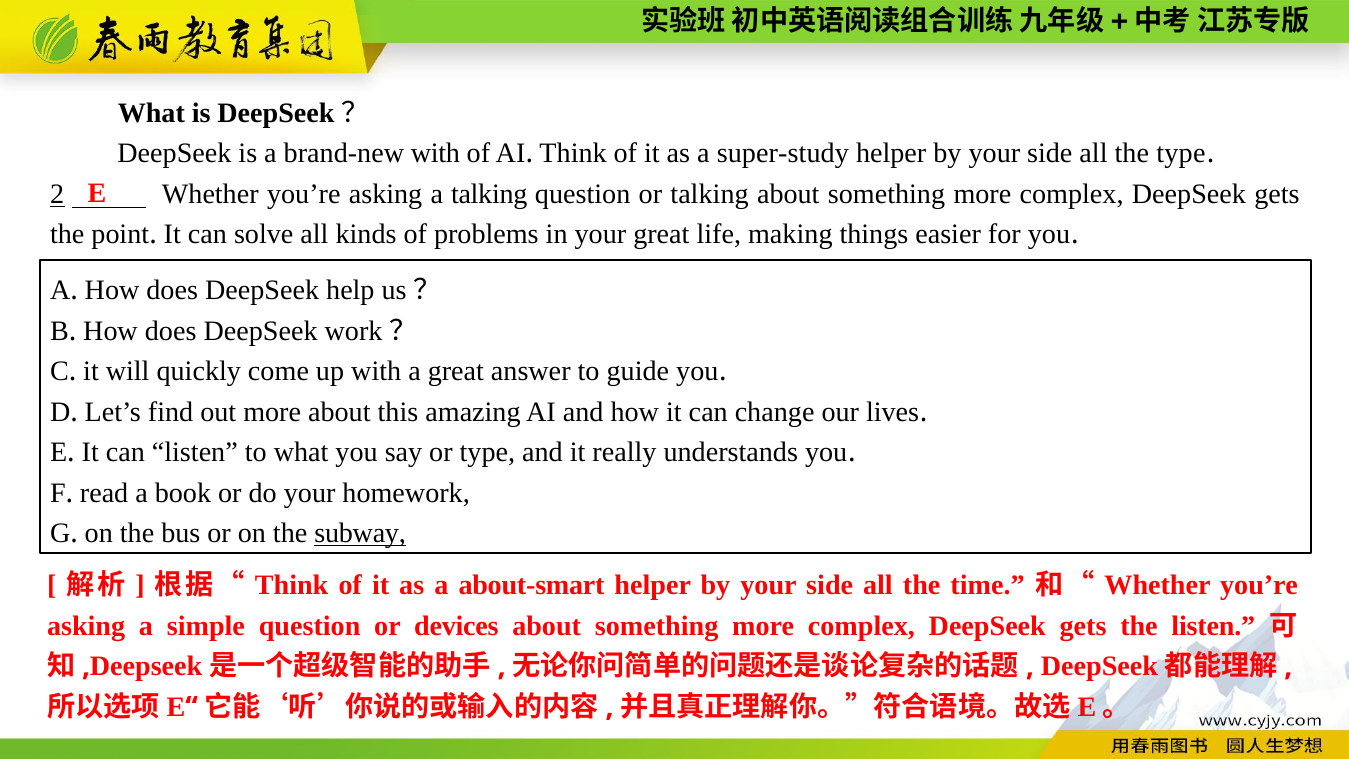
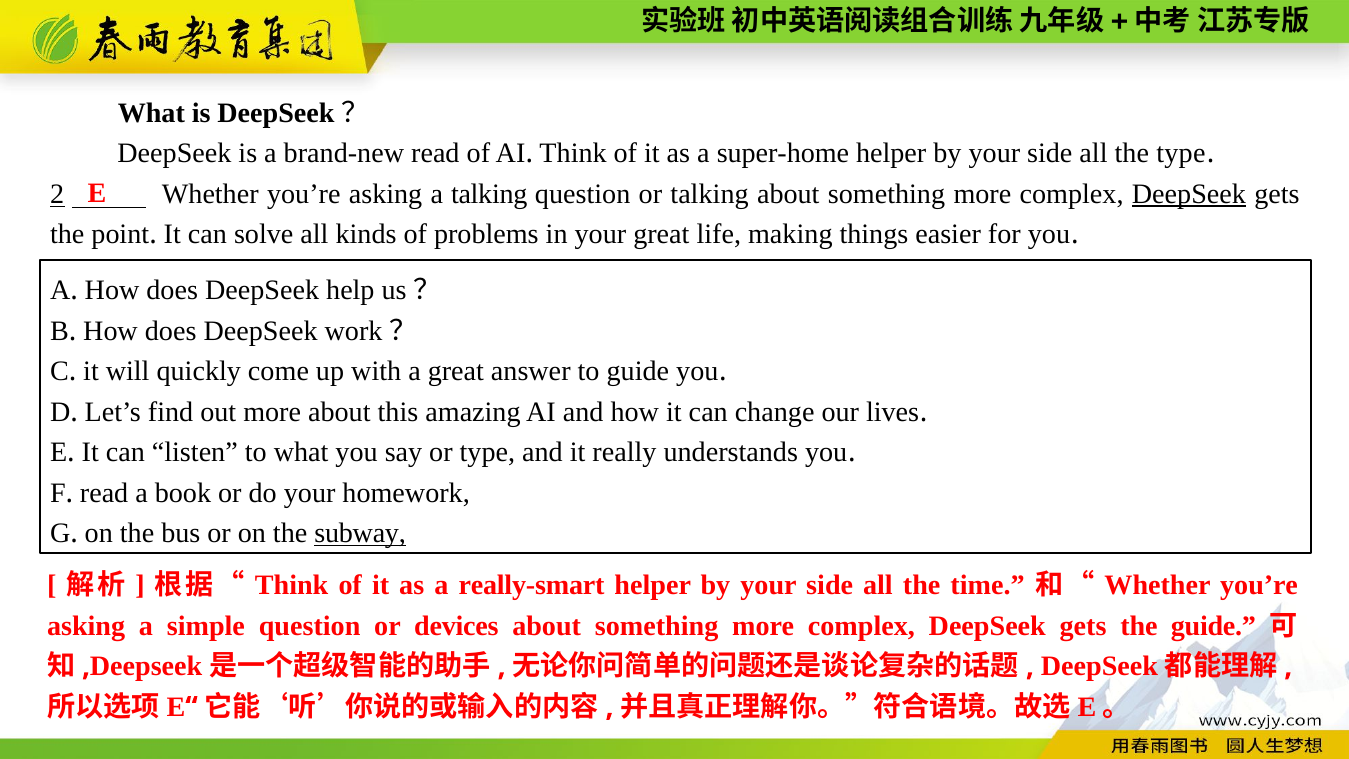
brand-new with: with -> read (435, 154)
super-study: super-study -> super-home (783, 154)
DeepSeek underline: none -> present (1189, 194)
about-smart: about-smart -> really-smart (532, 585)
the listen: listen -> guide (1213, 626)
